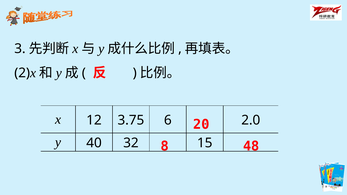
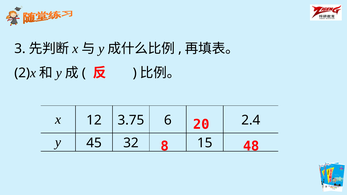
2.0: 2.0 -> 2.4 (251, 120)
40: 40 -> 45 (94, 143)
